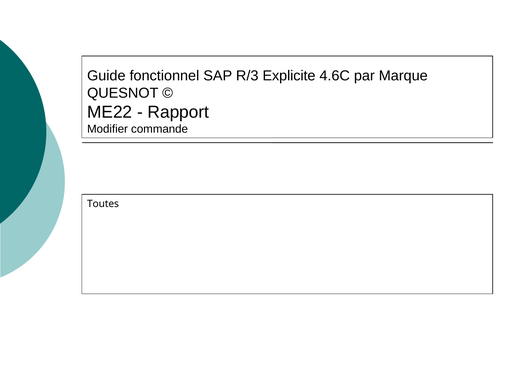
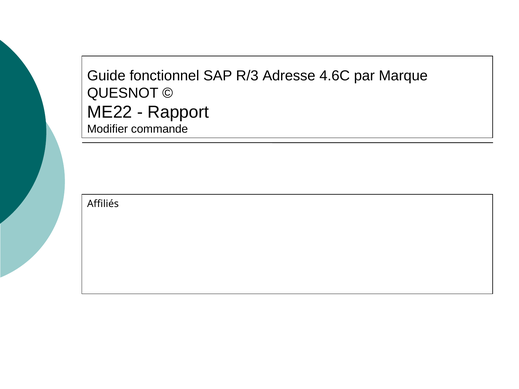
Explicite: Explicite -> Adresse (289, 76)
Toutes: Toutes -> Affiliés (103, 204)
